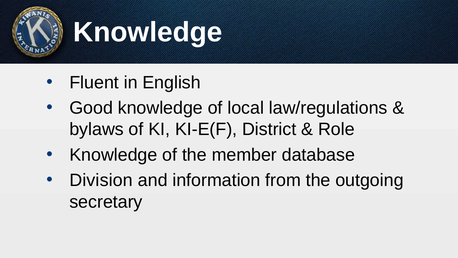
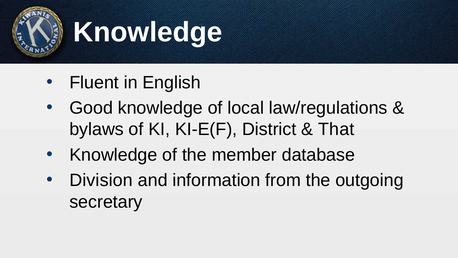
Role: Role -> That (336, 129)
